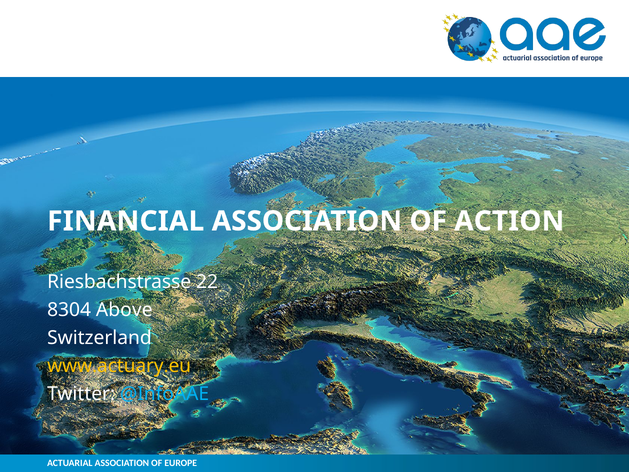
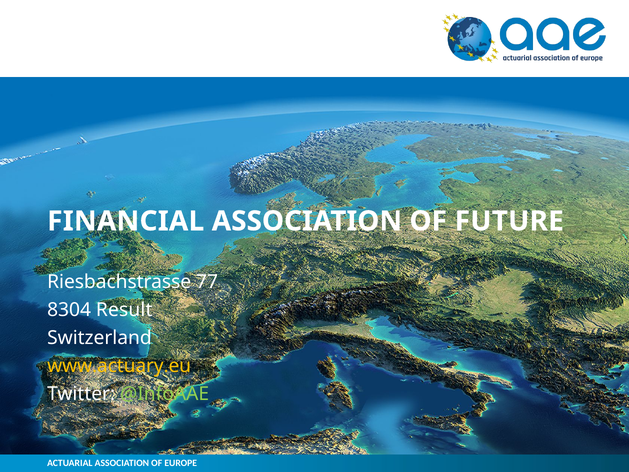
ACTION: ACTION -> FUTURE (509, 221)
22: 22 -> 77 (207, 282)
Above: Above -> Result (124, 310)
@InfoAAE colour: light blue -> light green (165, 394)
